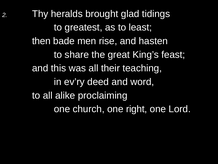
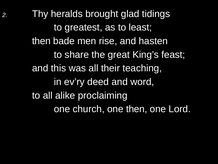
one right: right -> then (137, 109)
